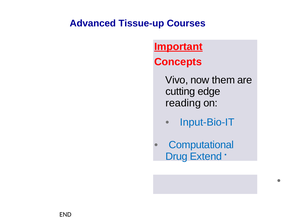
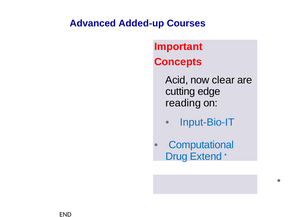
Tissue-up: Tissue-up -> Added-up (141, 23)
Important underline: present -> none (178, 47)
Vivo: Vivo -> Acid (177, 80)
them: them -> clear (223, 80)
